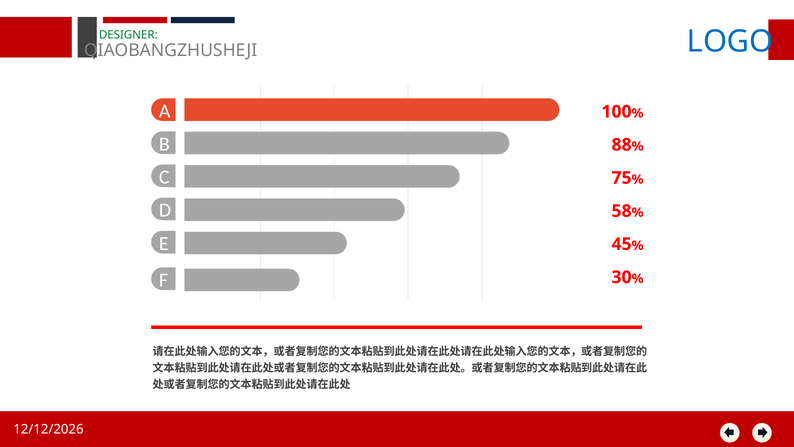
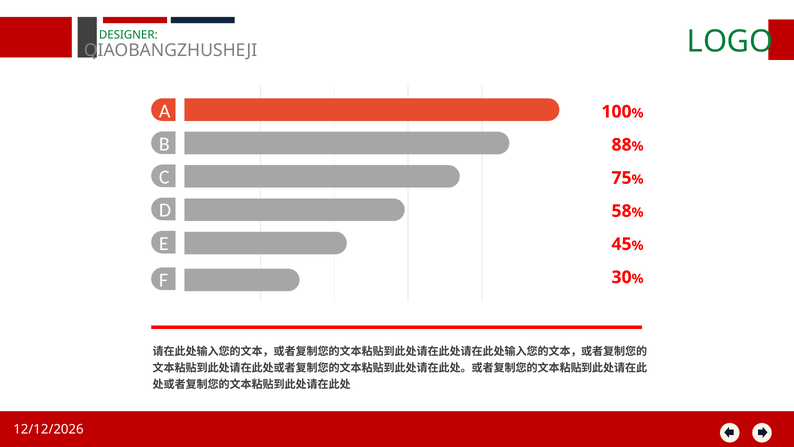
LOGO colour: blue -> green (730, 42)
